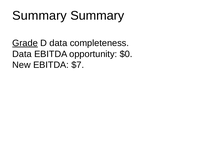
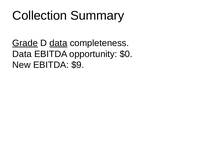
Summary: Summary -> Collection (40, 16)
data underline: none -> present (58, 43)
$7: $7 -> $9 (78, 65)
